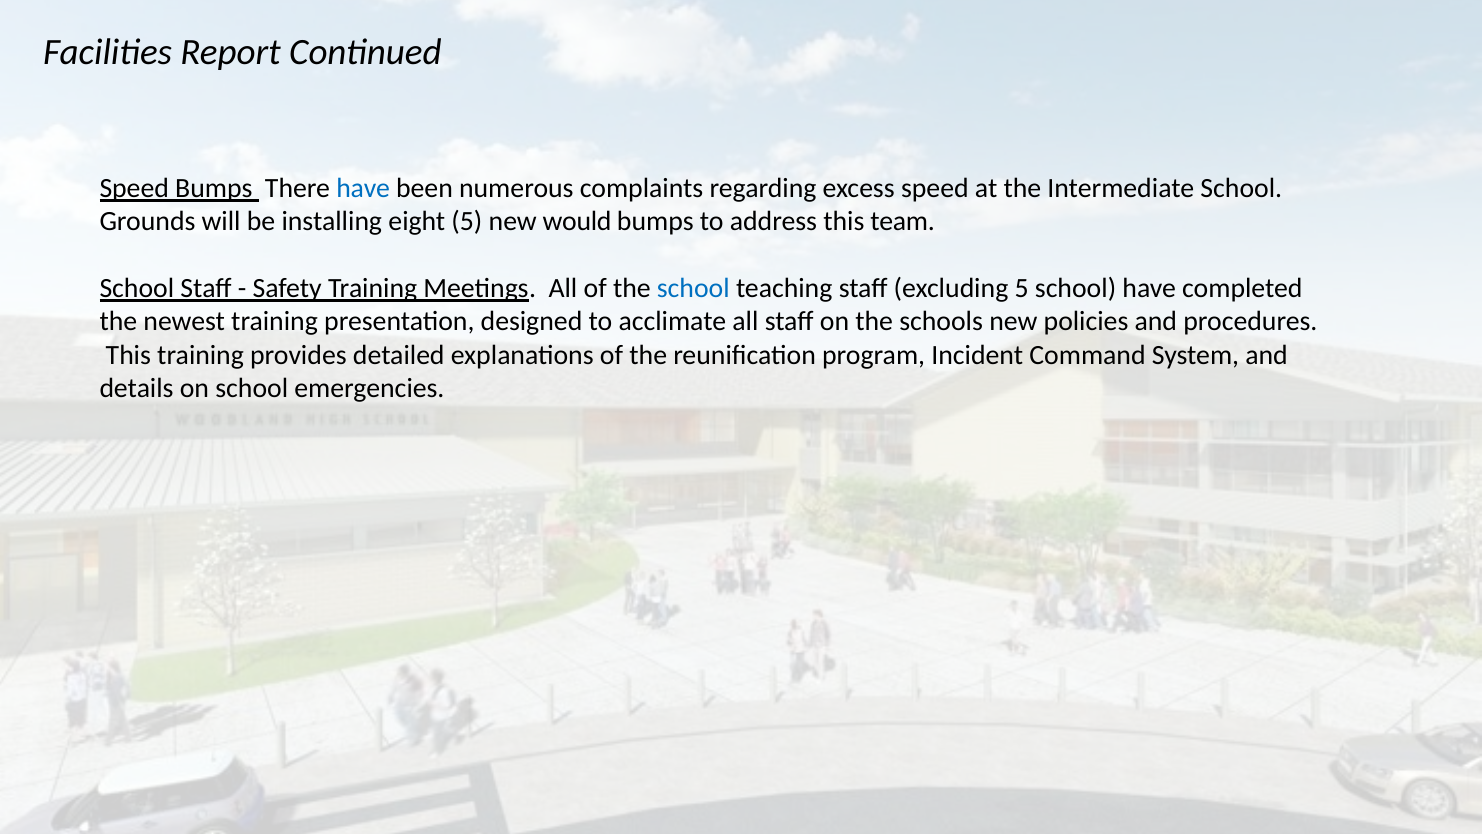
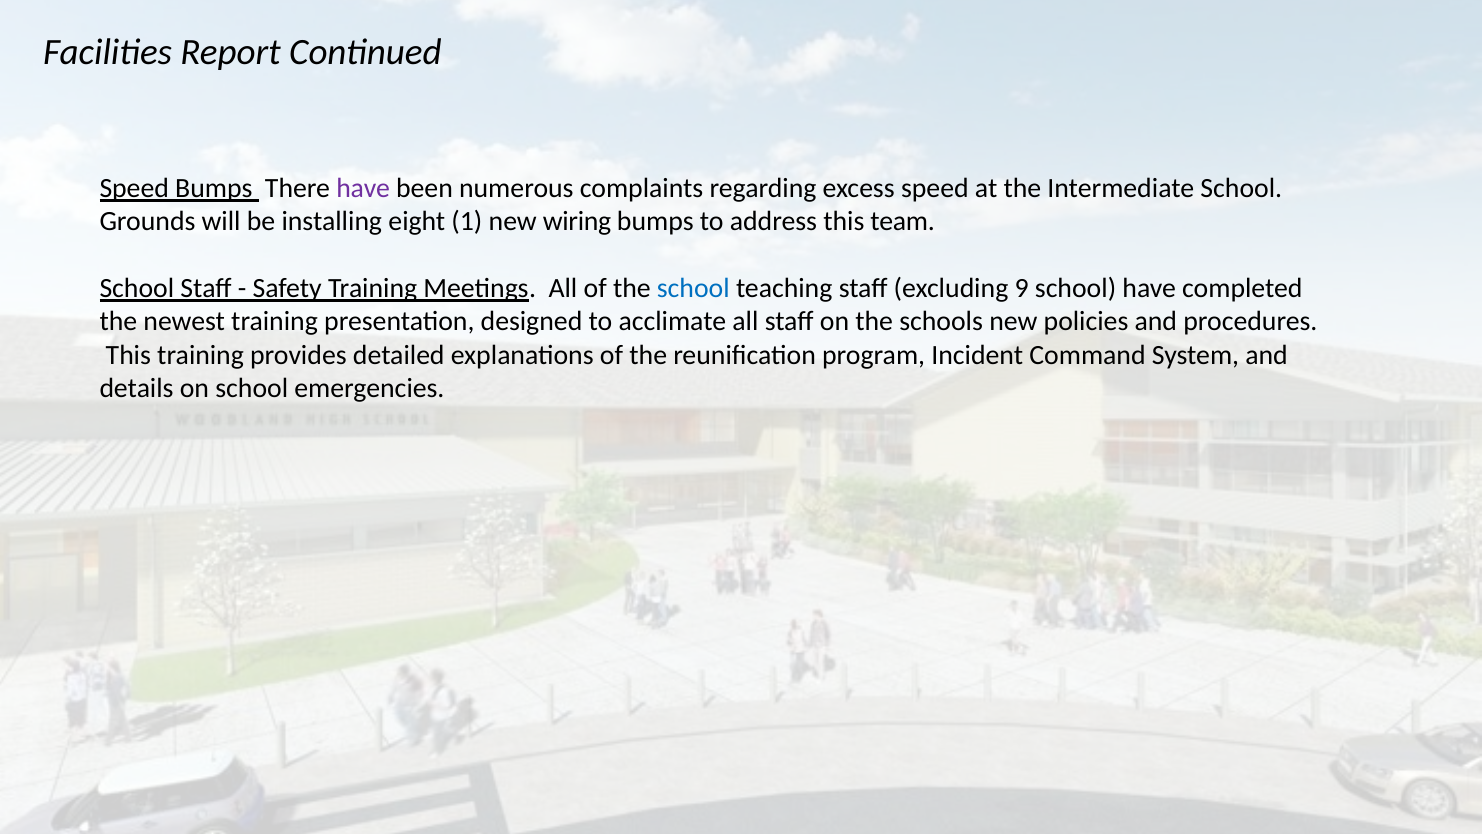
have colour: blue -> purple (363, 188)
eight 5: 5 -> 1 (467, 221)
would: would -> wiring (577, 221)
excluding 5: 5 -> 9 (1022, 288)
